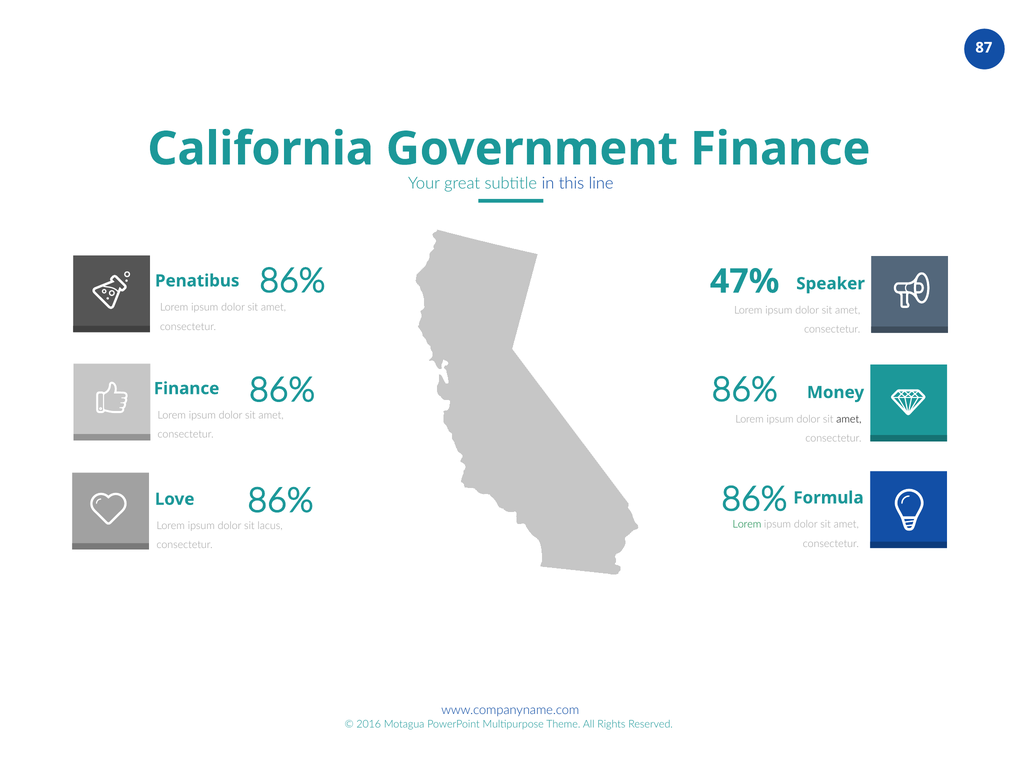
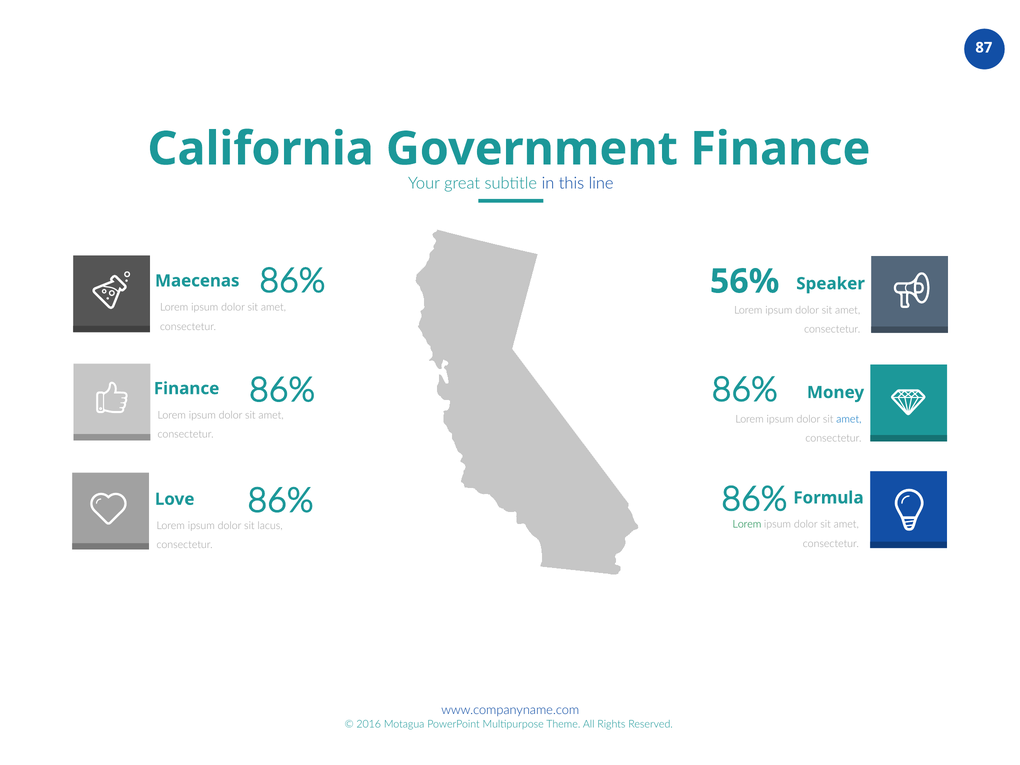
47%: 47% -> 56% (745, 281)
Penatibus: Penatibus -> Maecenas (197, 281)
amet colour: black -> blue (849, 419)
